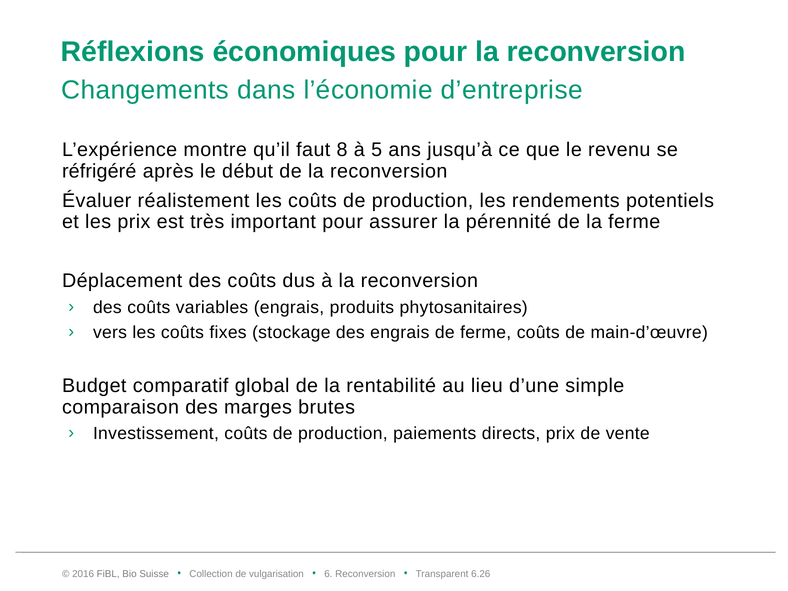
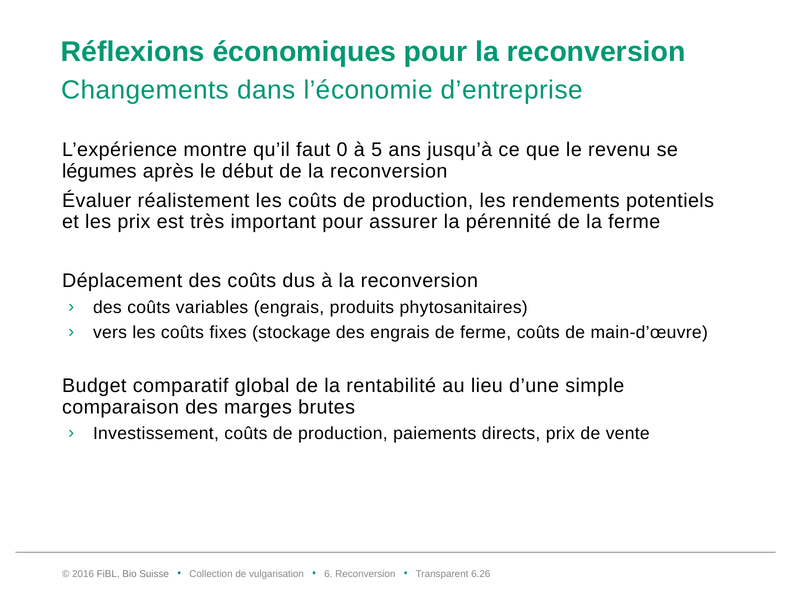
8: 8 -> 0 (342, 150)
réfrigéré: réfrigéré -> légumes (99, 171)
